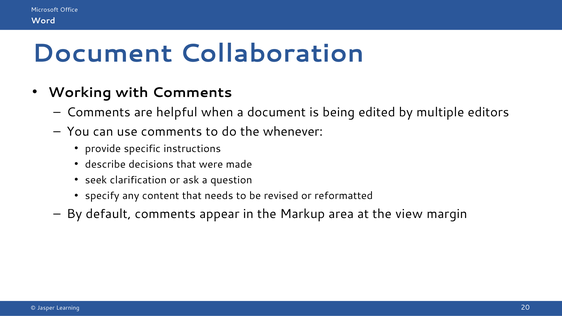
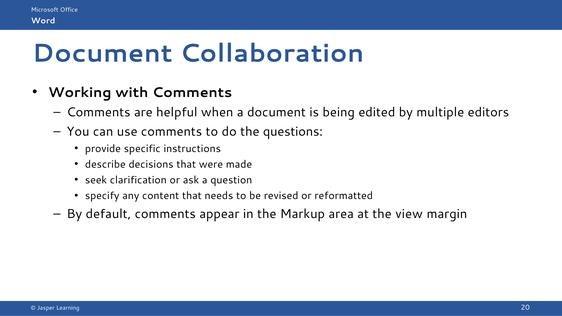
whenever: whenever -> questions (293, 132)
